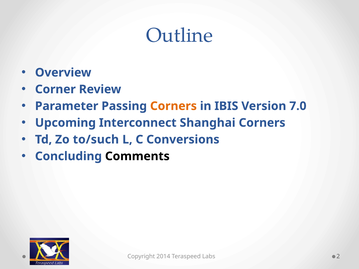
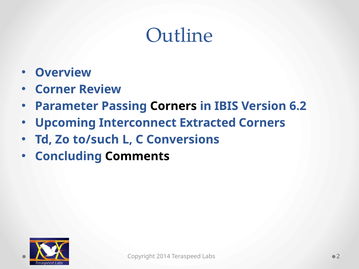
Corners colour: orange -> black (173, 106)
7.0: 7.0 -> 6.2 (298, 106)
Shanghai: Shanghai -> Extracted (208, 123)
